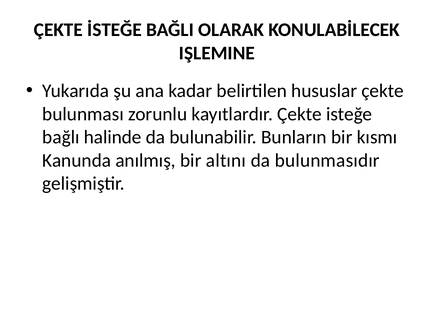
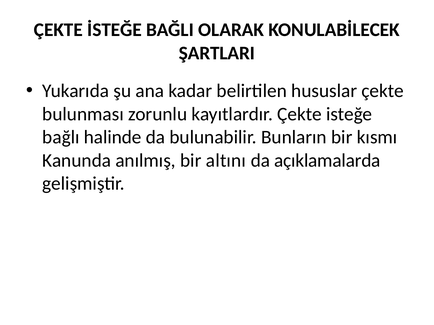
IŞLEMINE: IŞLEMINE -> ŞARTLARI (217, 53)
bulunmasıdır: bulunmasıdır -> açıklamalarda (327, 161)
